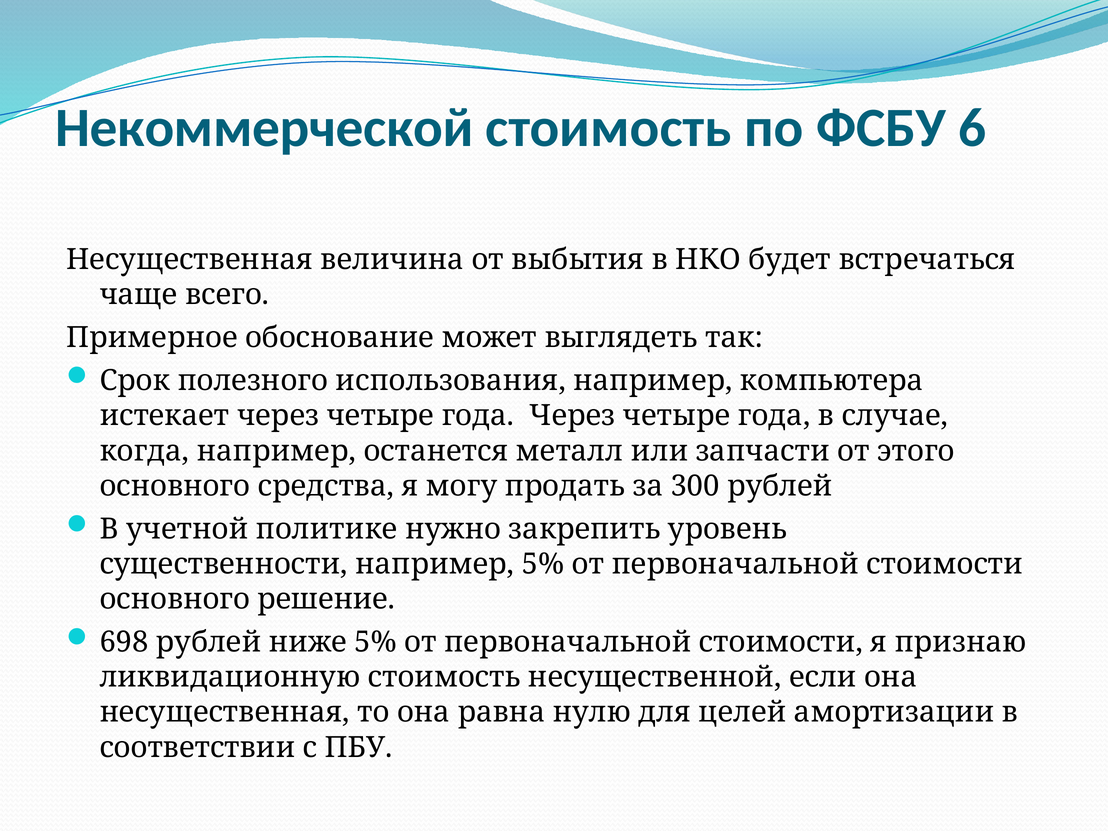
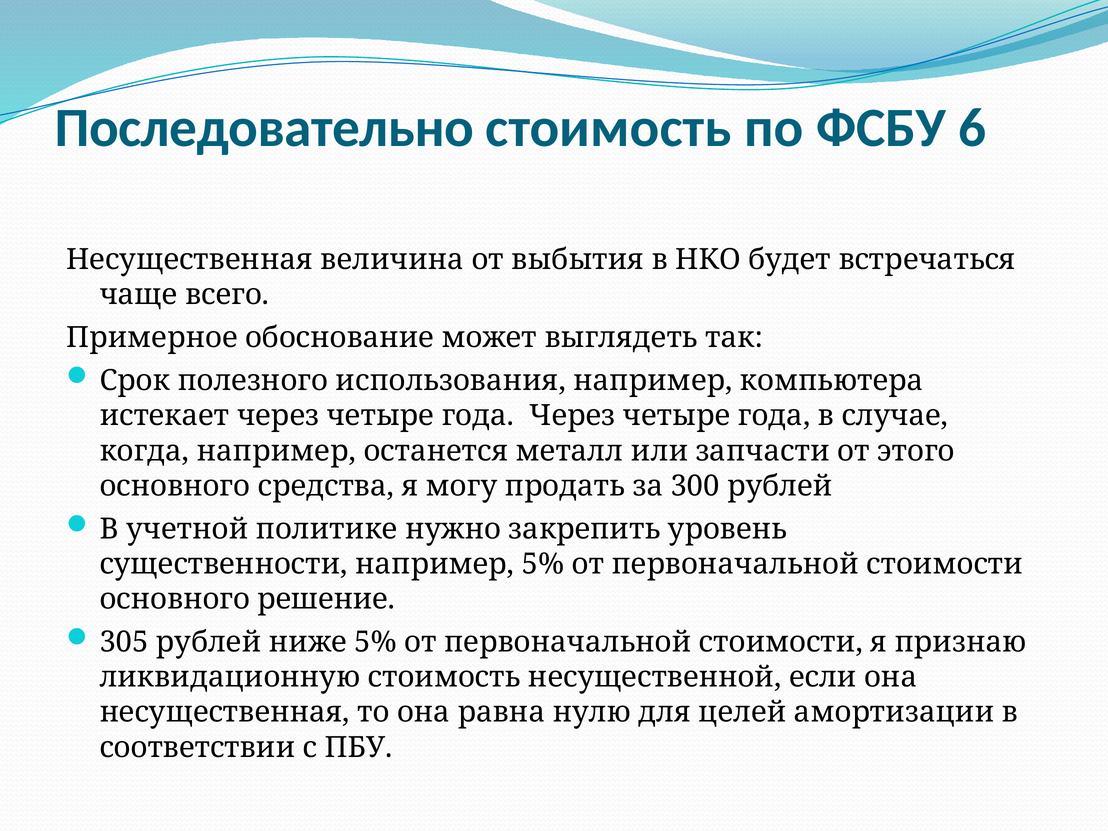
Некоммерческой: Некоммерческой -> Последовательно (264, 128)
698: 698 -> 305 (124, 642)
